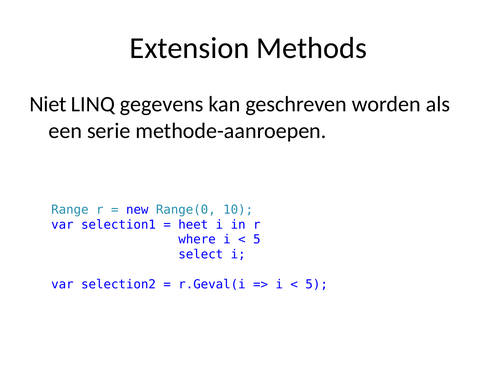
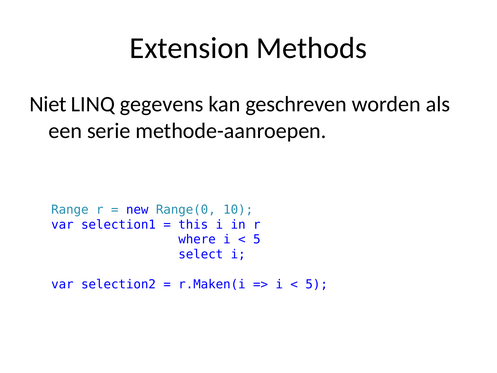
heet: heet -> this (193, 224)
r.Geval(i: r.Geval(i -> r.Maken(i (212, 284)
